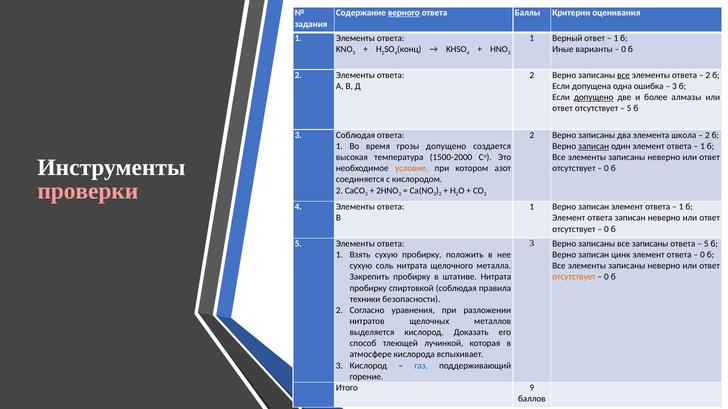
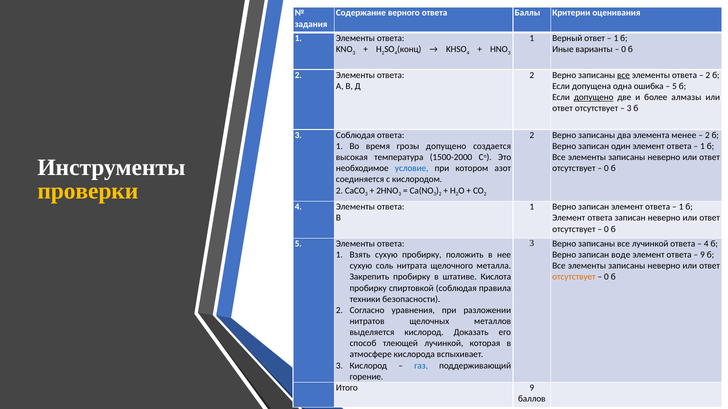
верного underline: present -> none (404, 13)
3: 3 -> 5 (674, 86)
5: 5 -> 3 (629, 108)
школа: школа -> менее (684, 135)
записан underline: present -> none (594, 146)
условие colour: orange -> blue (412, 169)
проверки colour: pink -> yellow (88, 191)
все записаны: записаны -> лучинкой (650, 244)
5: 5 -> 4 (706, 244)
цинк: цинк -> воде (621, 255)
0: 0 -> 9 (703, 255)
штативе Нитрата: Нитрата -> Кислота (496, 277)
